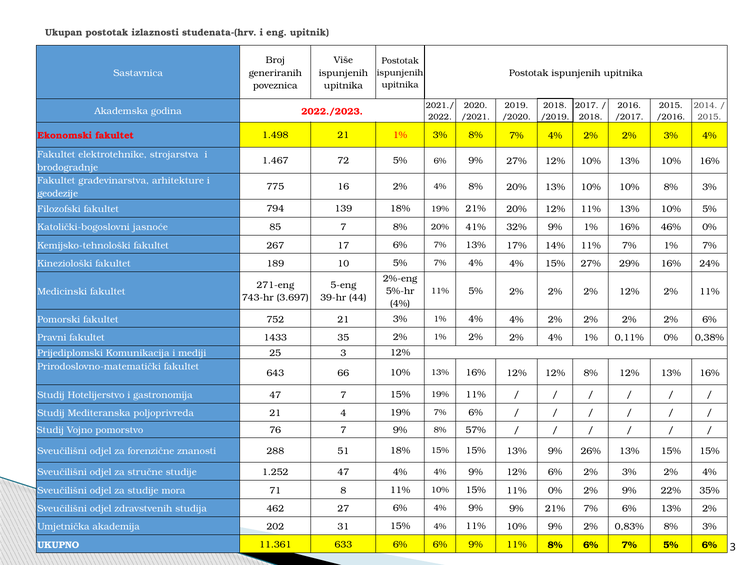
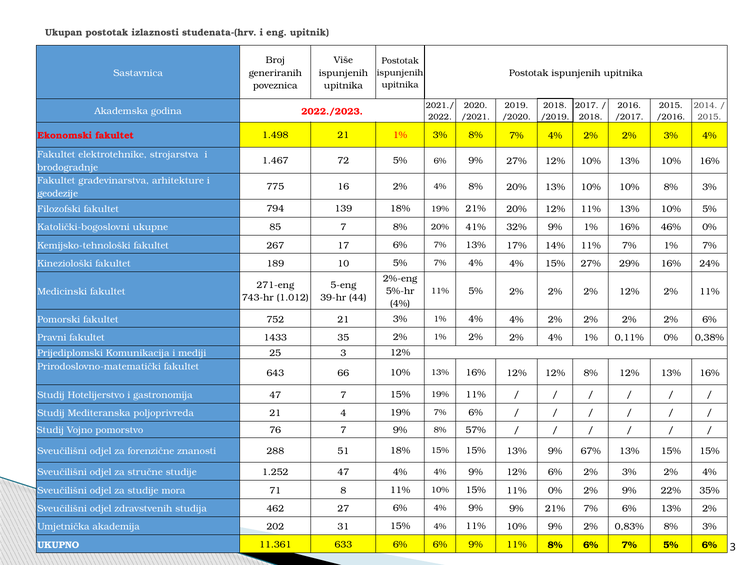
jasnoće: jasnoće -> ukupne (150, 227)
3.697: 3.697 -> 1.012 (293, 298)
26%: 26% -> 67% (591, 451)
